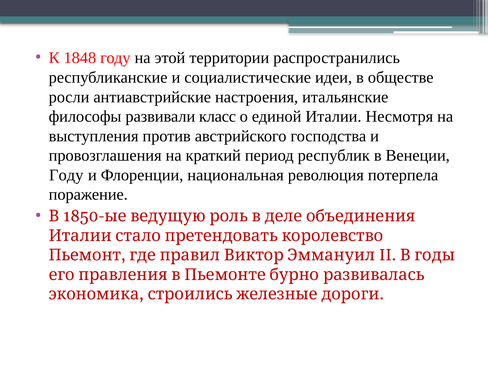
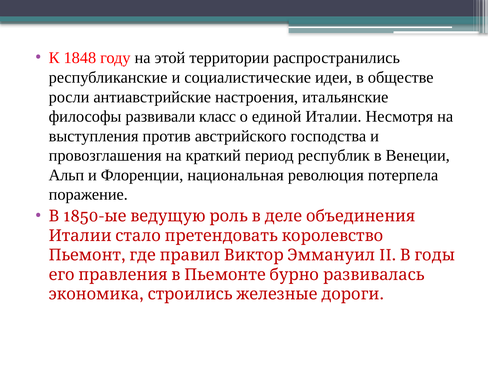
Году: Году -> Альп (66, 175)
